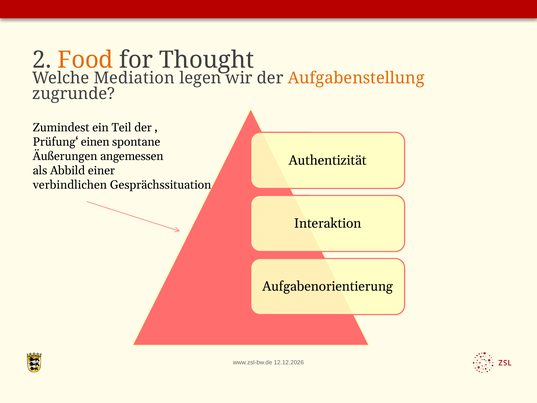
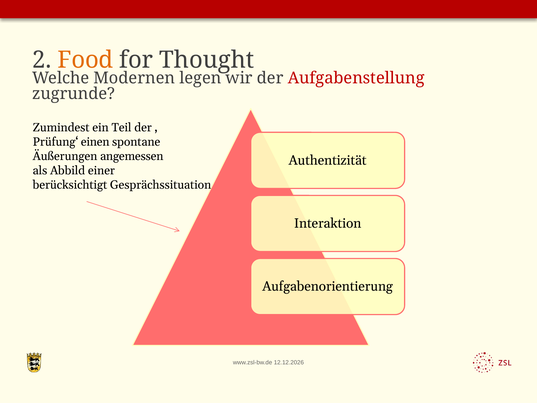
Mediation: Mediation -> Modernen (134, 78)
Aufgabenstellung colour: orange -> red (356, 78)
verbindlichen: verbindlichen -> berücksichtigt (70, 185)
